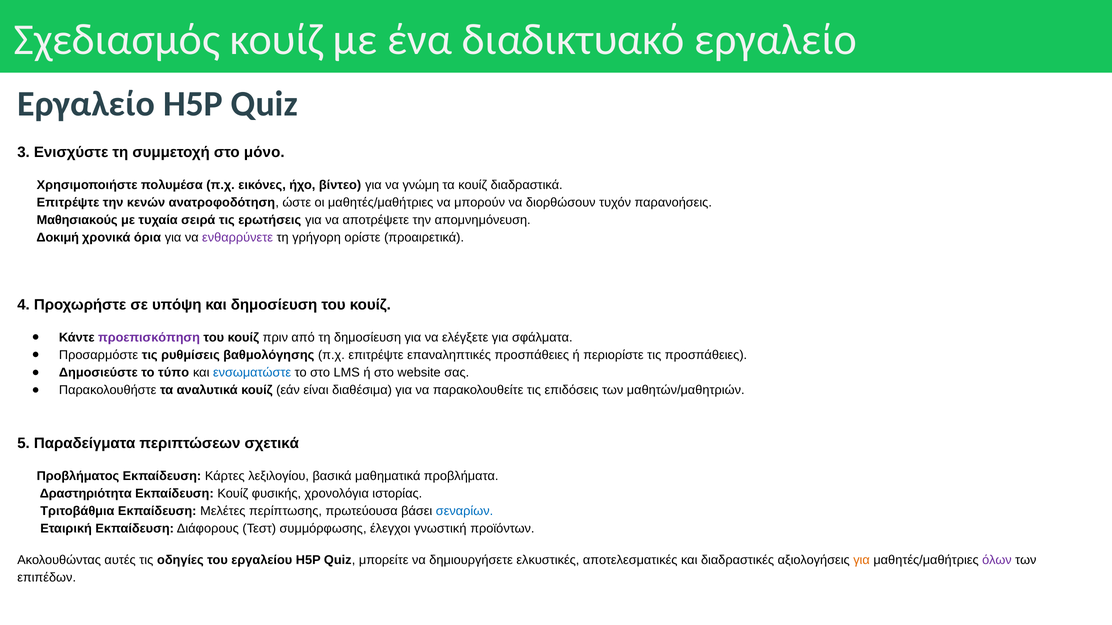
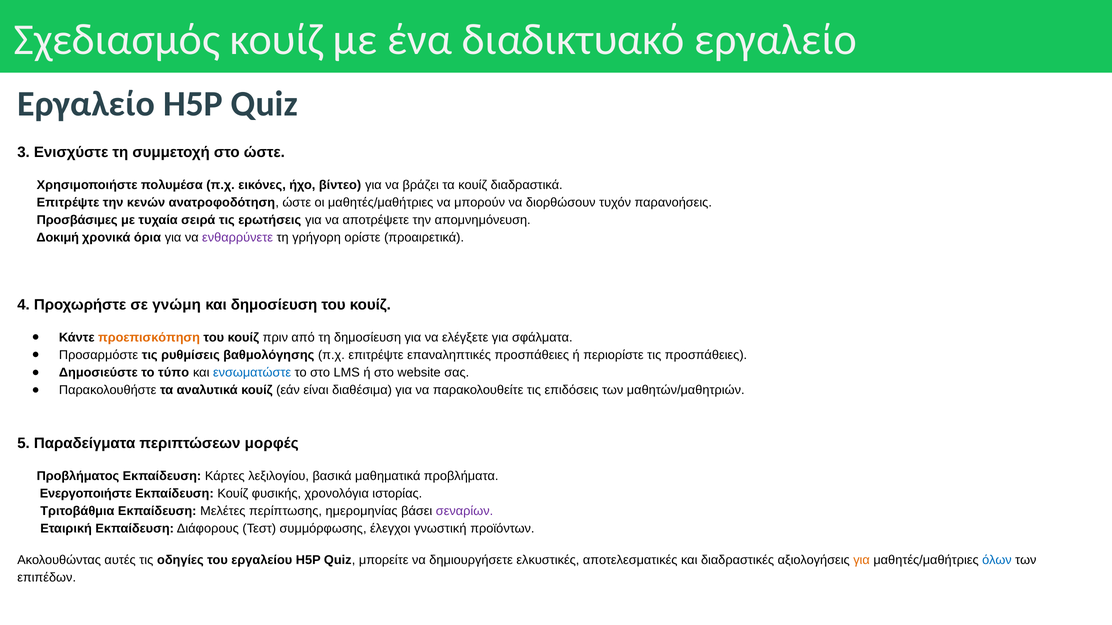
στο μόνο: μόνο -> ώστε (264, 152)
γνώμη: γνώμη -> βράζει (421, 185)
Μαθησιακούς: Μαθησιακούς -> Προσβάσιμες (77, 220)
υπόψη: υπόψη -> γνώμη (177, 305)
προεπισκόπηση colour: purple -> orange (149, 338)
σχετικά: σχετικά -> μορφές (272, 444)
Δραστηριότητα: Δραστηριότητα -> Ενεργοποιήστε (86, 494)
πρωτεύουσα: πρωτεύουσα -> ημερομηνίας (362, 512)
σεναρίων colour: blue -> purple (465, 512)
όλων colour: purple -> blue (997, 561)
